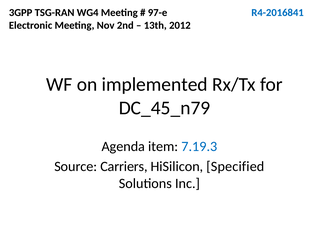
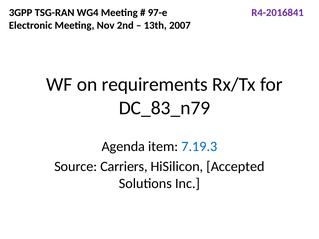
R4-2016841 colour: blue -> purple (278, 13)
2012: 2012 -> 2007 (180, 26)
implemented: implemented -> requirements (155, 85)
DC_45_n79: DC_45_n79 -> DC_83_n79 (164, 108)
Specified: Specified -> Accepted (236, 167)
